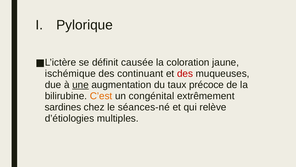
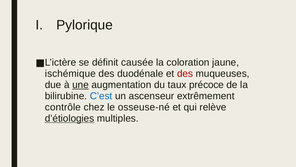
continuant: continuant -> duodénale (140, 73)
C’est colour: orange -> blue (101, 96)
congénital: congénital -> ascenseur (152, 96)
sardines: sardines -> contrôle (63, 107)
séances-né: séances-né -> osseuse-né (144, 107)
d’étiologies underline: none -> present (70, 118)
